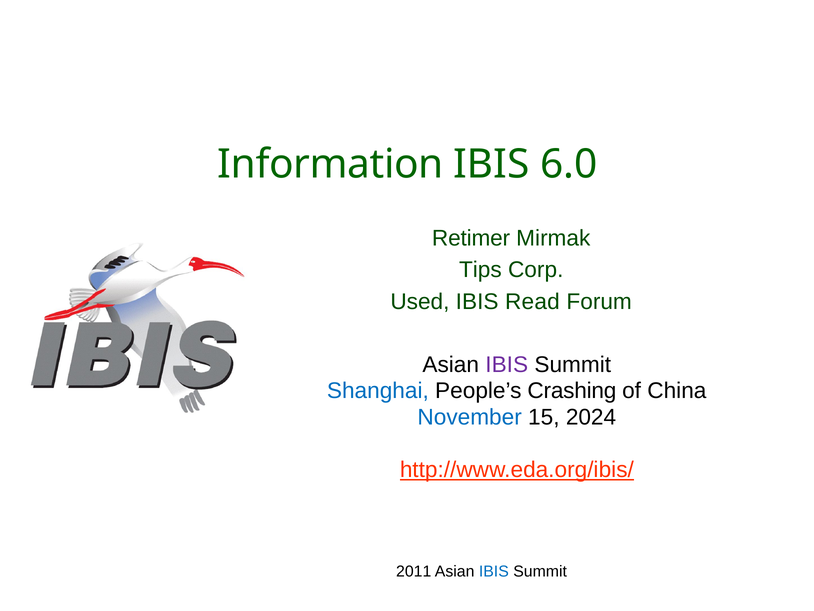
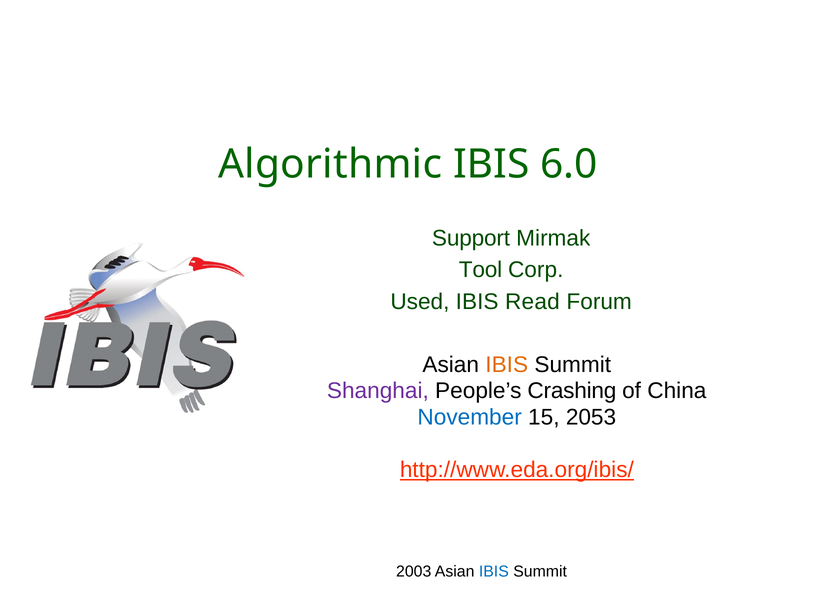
Information: Information -> Algorithmic (330, 164)
Retimer: Retimer -> Support (471, 238)
Tips: Tips -> Tool (481, 270)
IBIS colour: purple -> orange (507, 364)
Shanghai colour: blue -> purple (378, 391)
2024: 2024 -> 2053 (591, 417)
2011: 2011 -> 2003 (414, 571)
